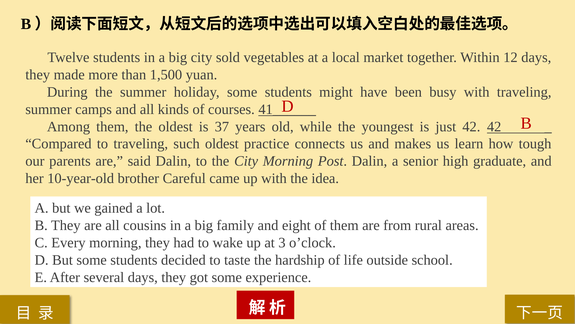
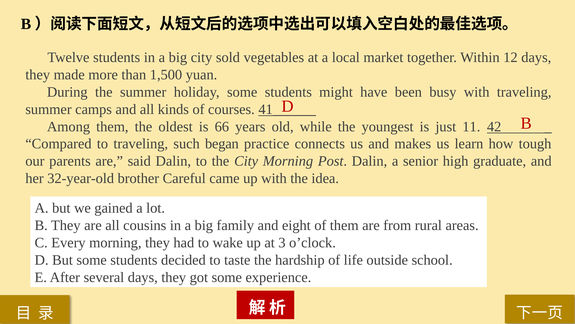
37: 37 -> 66 (222, 126)
just 42: 42 -> 11 (471, 126)
such oldest: oldest -> began (222, 144)
10-year-old: 10-year-old -> 32-year-old (81, 178)
